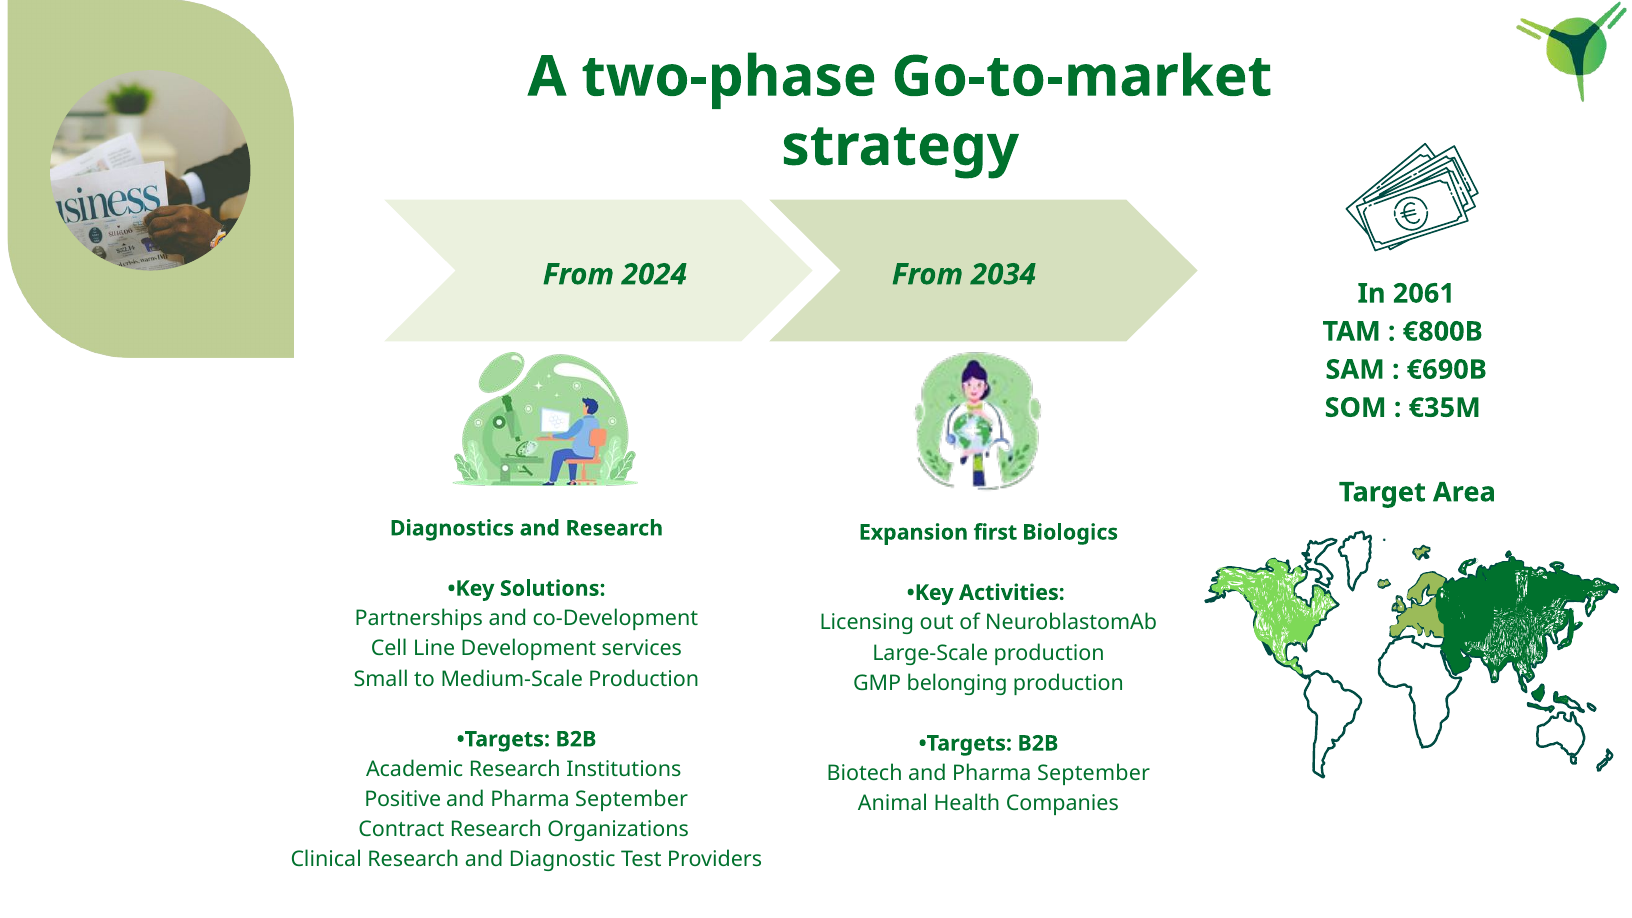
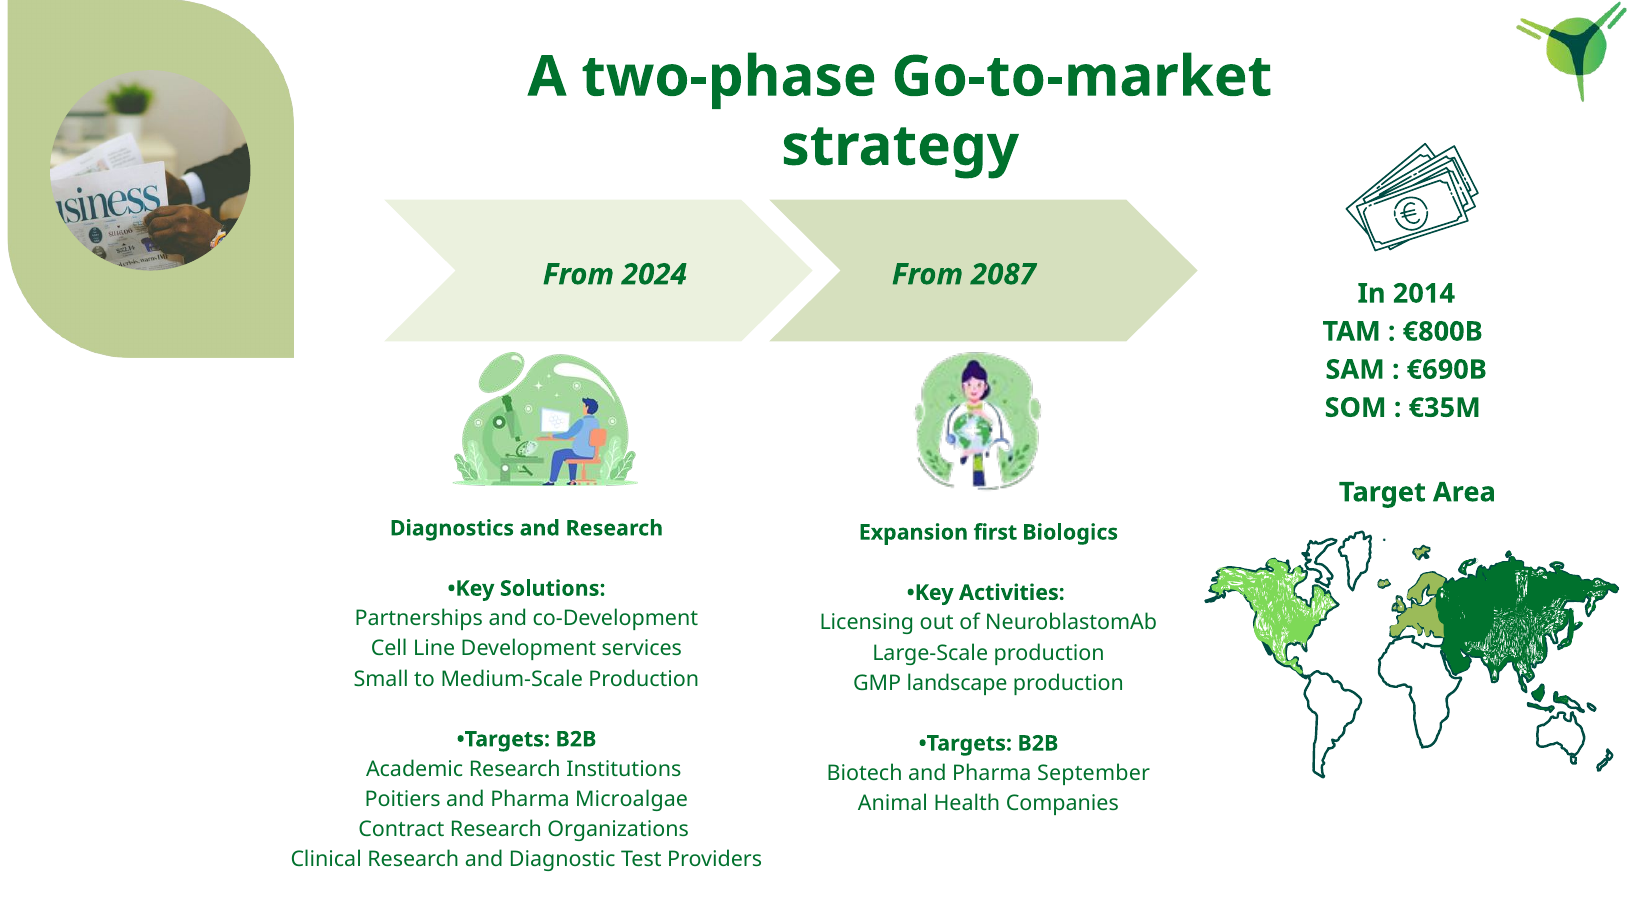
2034: 2034 -> 2087 (1003, 275)
2061: 2061 -> 2014 (1424, 294)
belonging: belonging -> landscape (957, 683)
Positive: Positive -> Poitiers (403, 800)
September: September -> Microalgae (632, 800)
